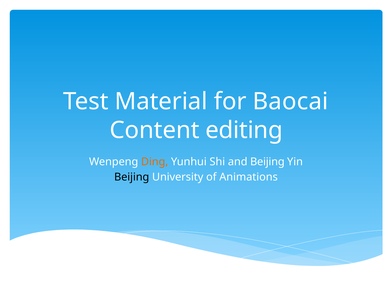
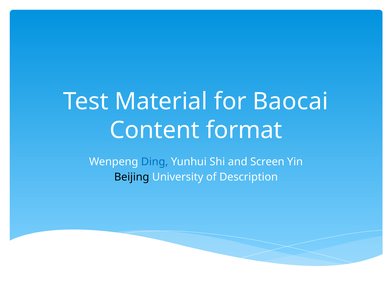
editing: editing -> format (244, 130)
Ding colour: orange -> blue (155, 162)
and Beijing: Beijing -> Screen (267, 162)
Animations: Animations -> Description (249, 177)
